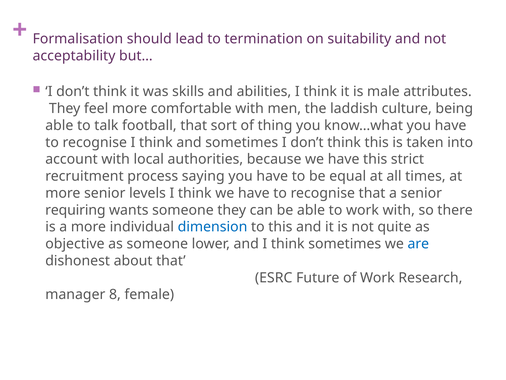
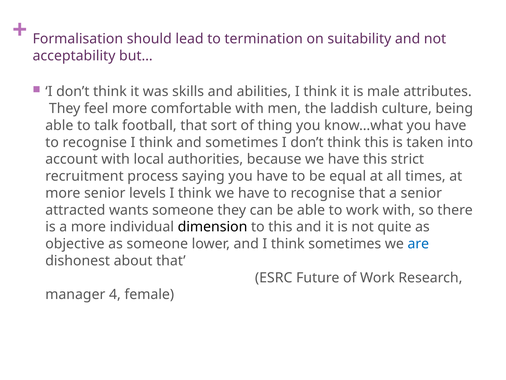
requiring: requiring -> attracted (75, 210)
dimension colour: blue -> black (213, 227)
8: 8 -> 4 (115, 294)
